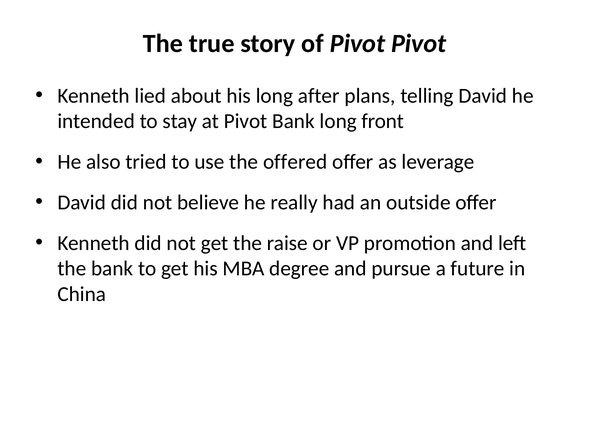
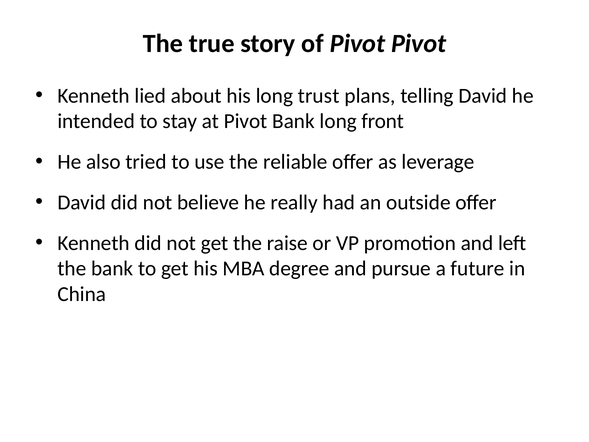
after: after -> trust (319, 96)
offered: offered -> reliable (295, 162)
